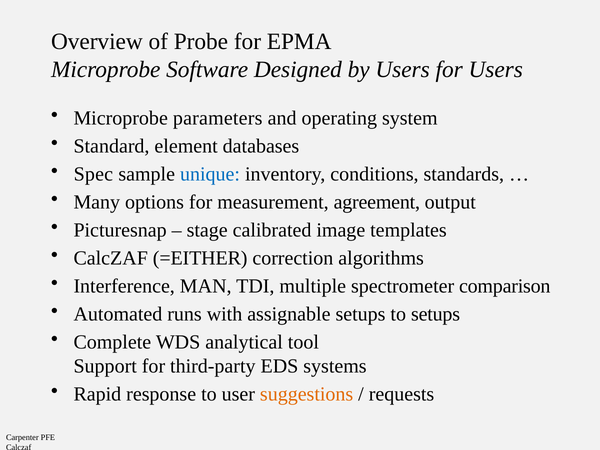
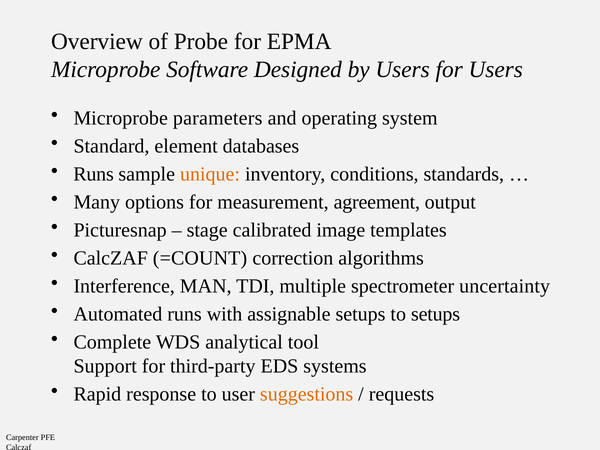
Spec: Spec -> Runs (94, 174)
unique colour: blue -> orange (210, 174)
=EITHER: =EITHER -> =COUNT (200, 258)
comparison: comparison -> uncertainty (505, 286)
